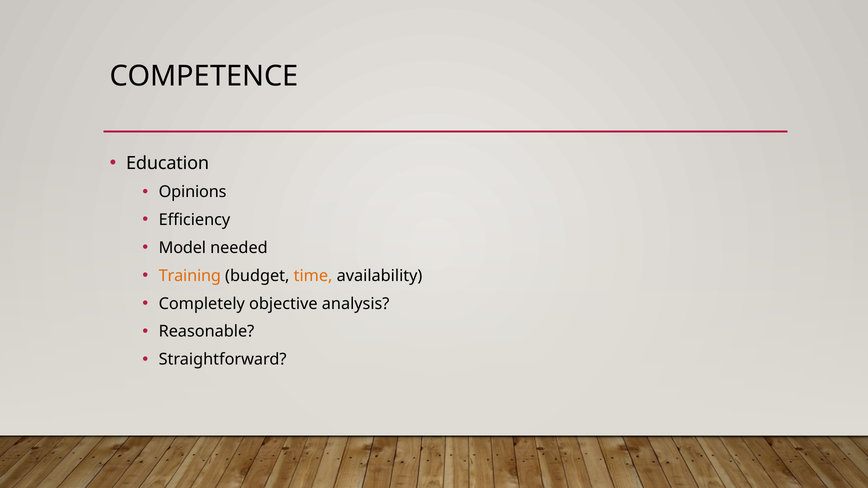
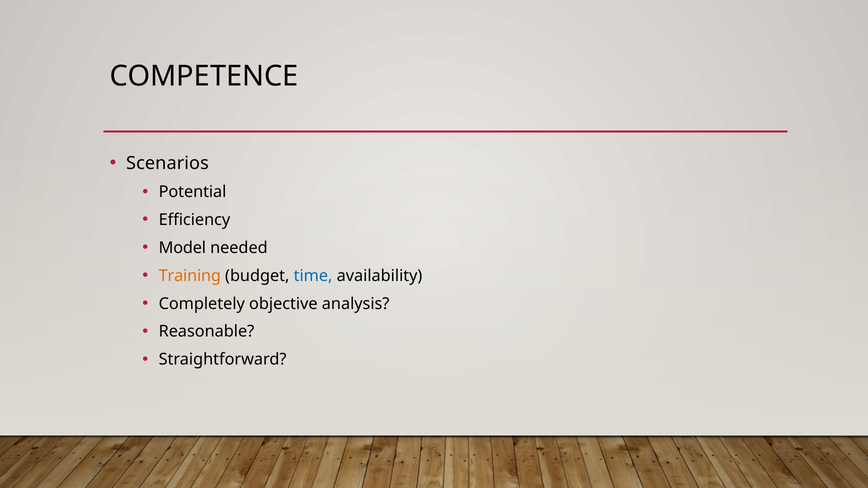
Education: Education -> Scenarios (167, 163)
Opinions: Opinions -> Potential (193, 192)
time colour: orange -> blue (313, 276)
